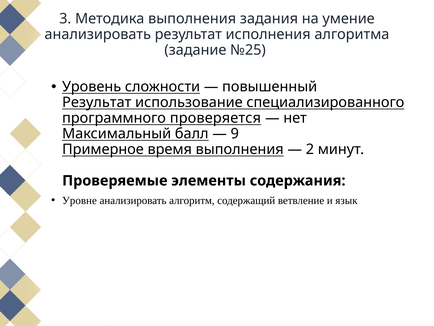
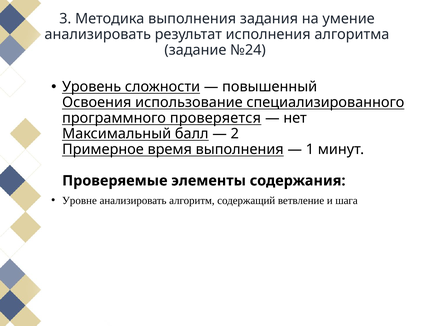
№25: №25 -> №24 (248, 50)
Результат: Результат -> Освоения (97, 102)
9: 9 -> 2 (235, 134)
2: 2 -> 1 (310, 149)
язык: язык -> шага (347, 200)
